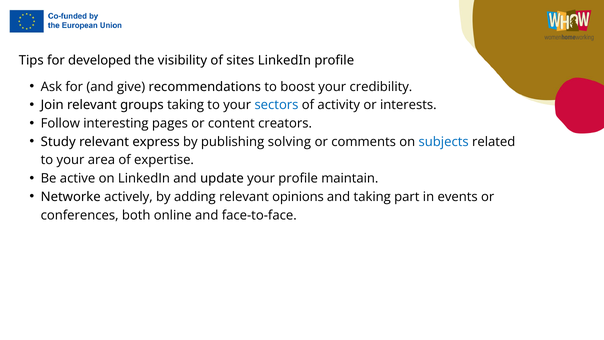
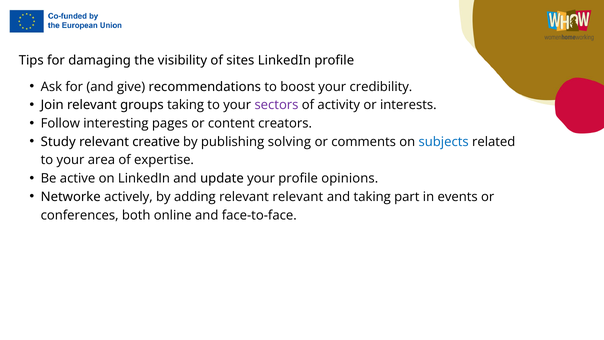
developed: developed -> damaging (100, 60)
sectors colour: blue -> purple (276, 105)
express: express -> creative (156, 142)
maintain: maintain -> opinions (350, 178)
relevant opinions: opinions -> relevant (298, 197)
